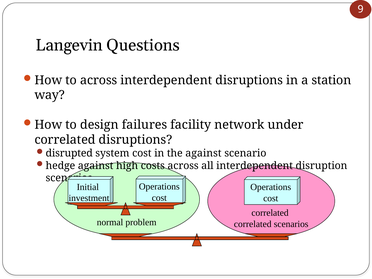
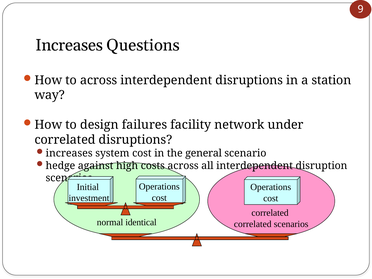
Langevin: Langevin -> Increases (69, 45)
disrupted: disrupted -> increases (69, 153)
the against: against -> general (204, 153)
problem: problem -> identical (141, 222)
